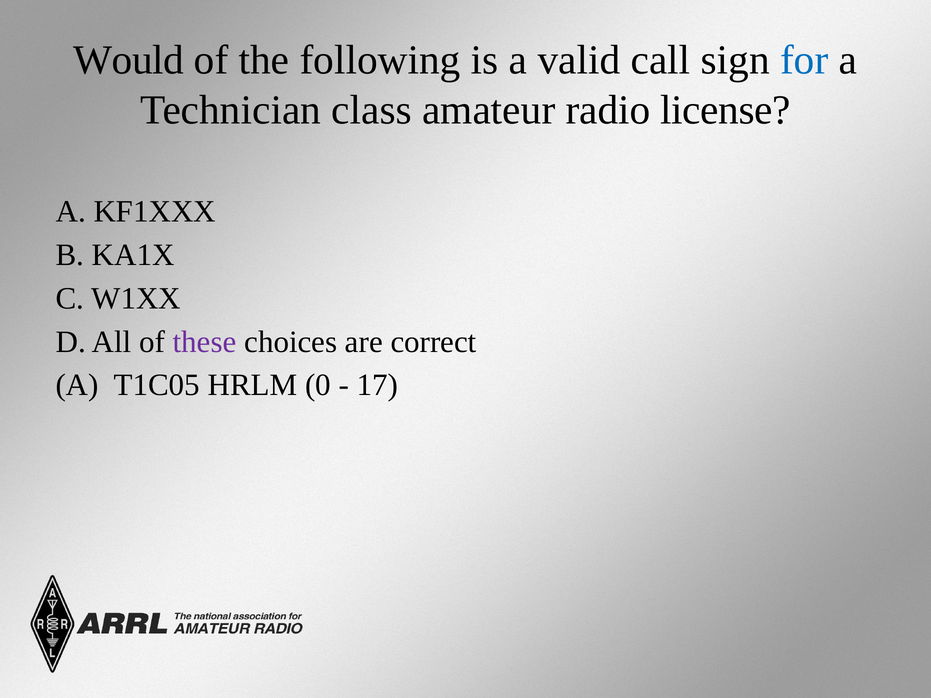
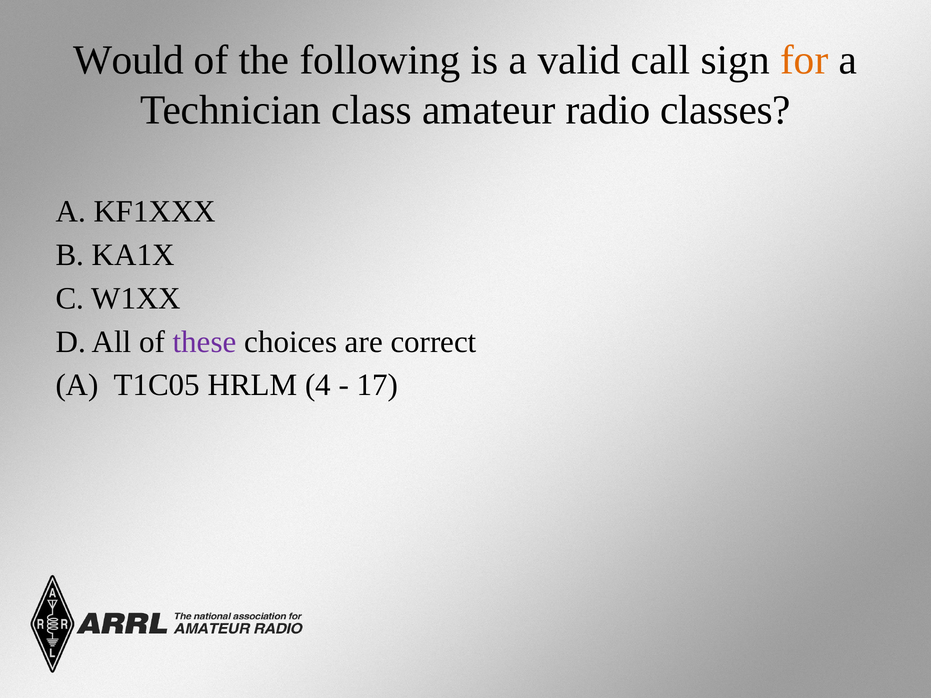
for colour: blue -> orange (804, 60)
license: license -> classes (725, 110)
0: 0 -> 4 (318, 385)
